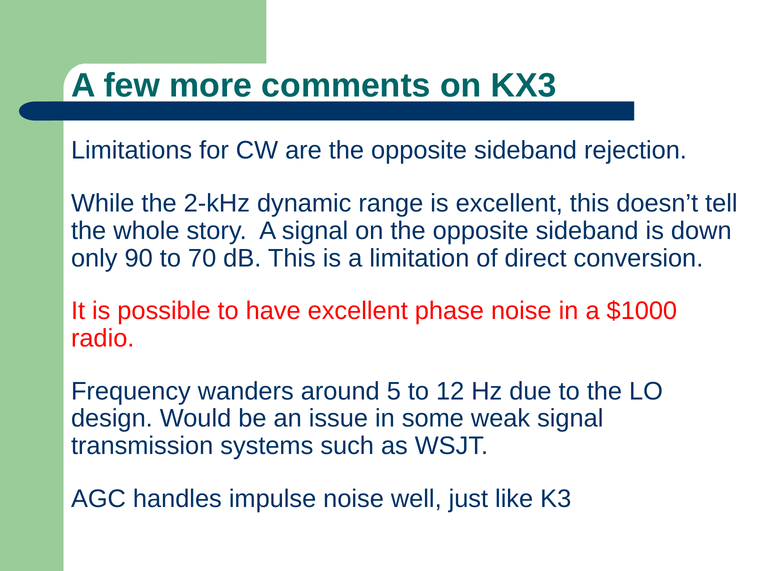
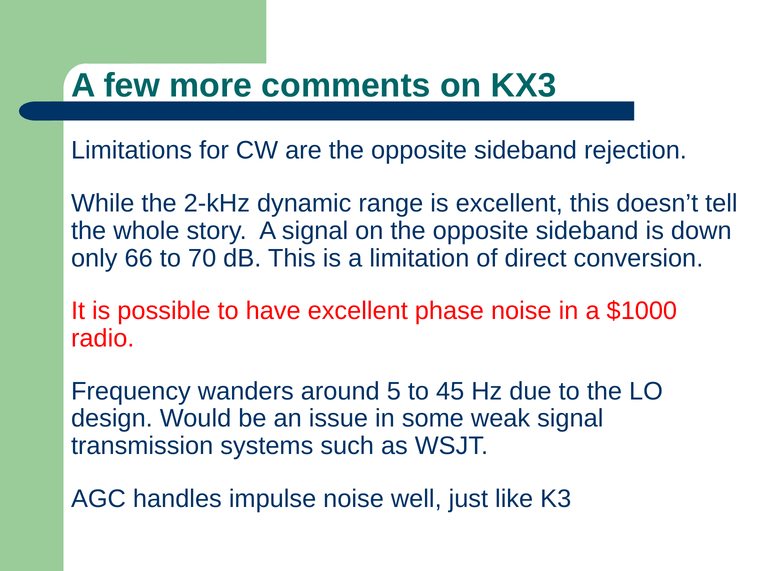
90: 90 -> 66 (139, 258)
12: 12 -> 45 (450, 391)
